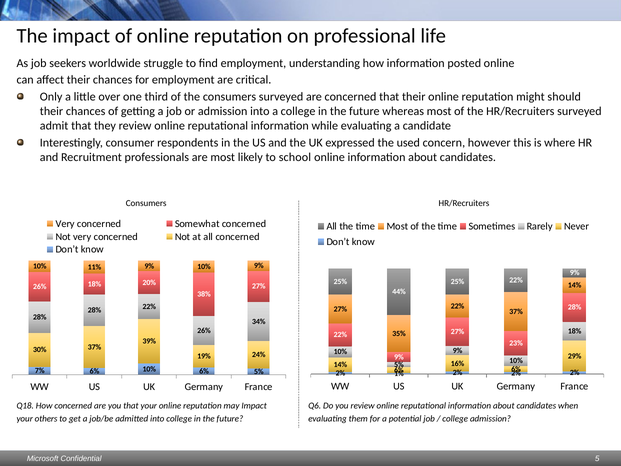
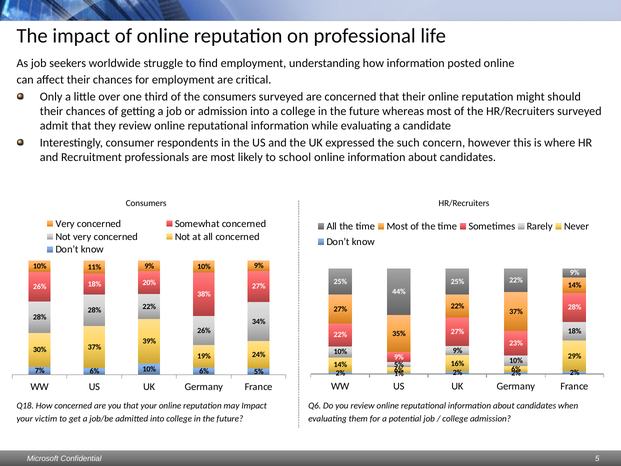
used: used -> such (408, 143)
others: others -> victim (46, 418)
